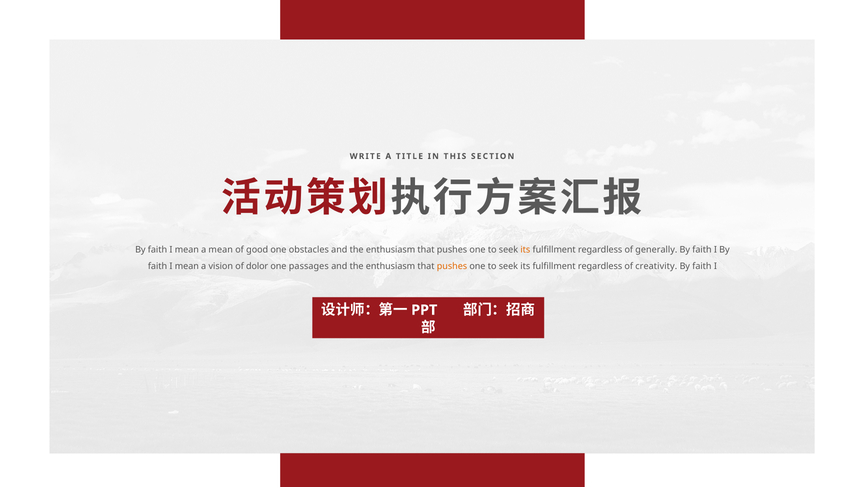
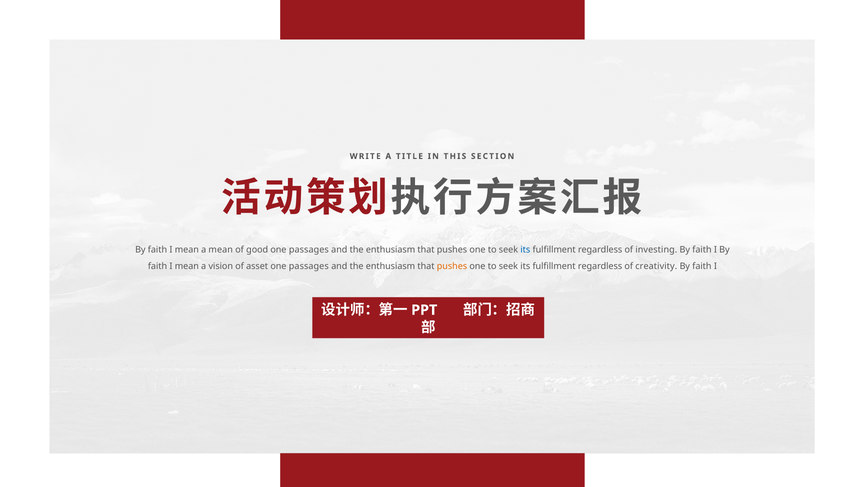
good one obstacles: obstacles -> passages (309, 250)
its colour: orange -> blue (525, 250)
generally: generally -> investing (656, 250)
dolor: dolor -> asset (257, 266)
